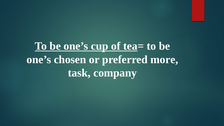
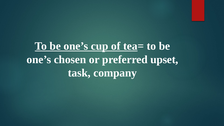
more: more -> upset (164, 60)
